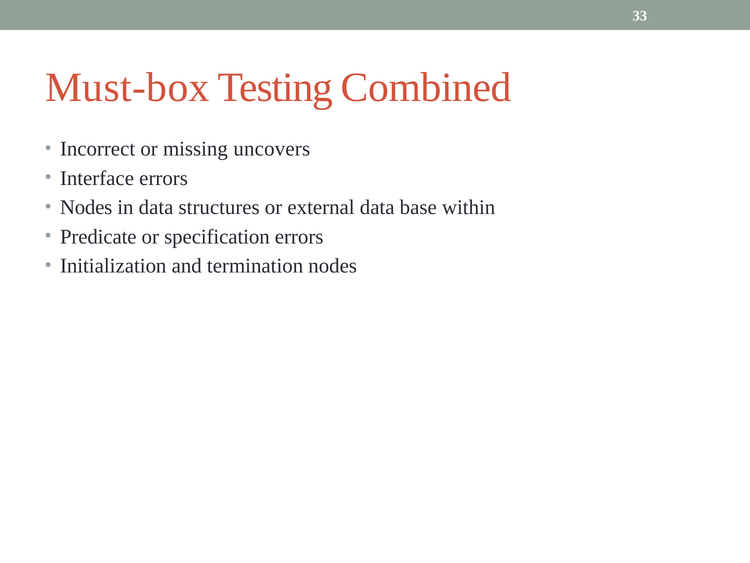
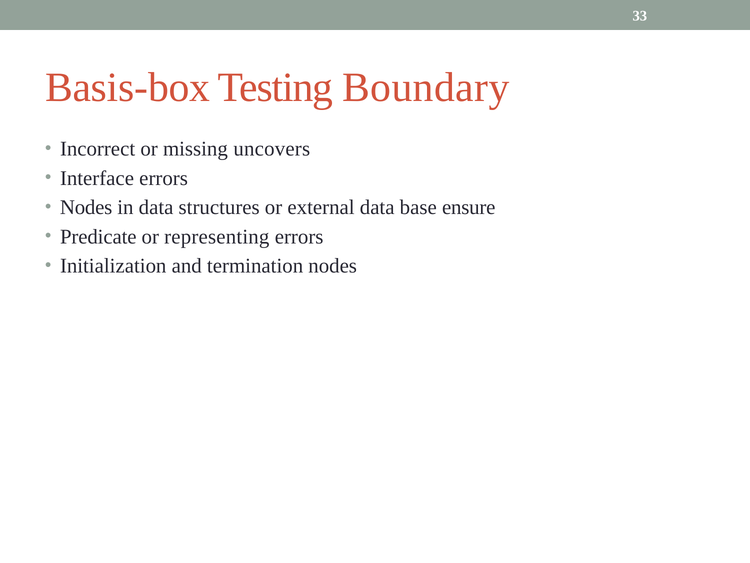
Must-box: Must-box -> Basis-box (128, 87)
Combined: Combined -> Boundary (426, 87)
within: within -> ensure (469, 207)
specification: specification -> representing (217, 236)
